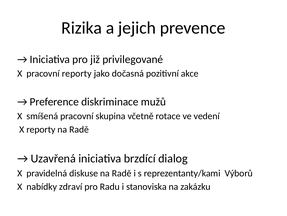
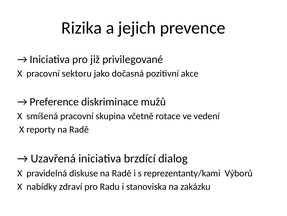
pracovní reporty: reporty -> sektoru (77, 73)
